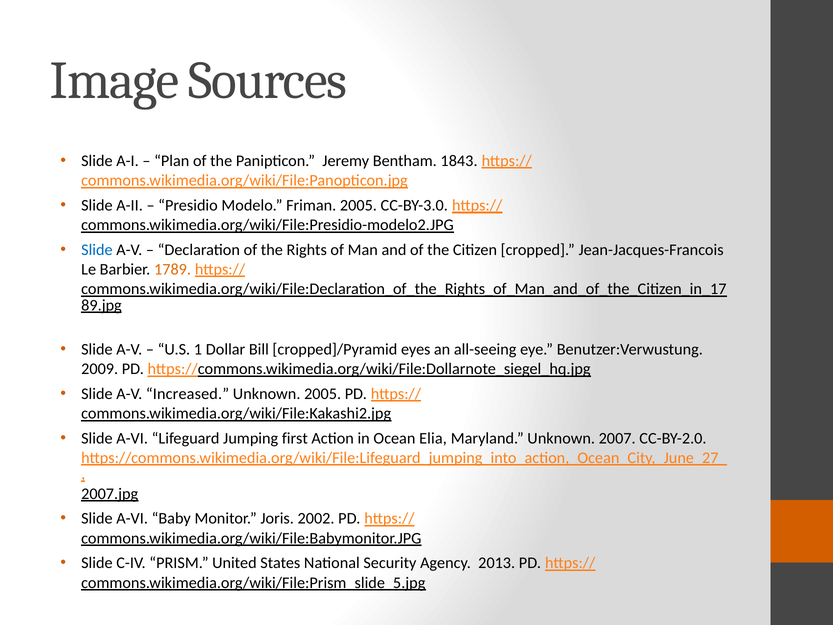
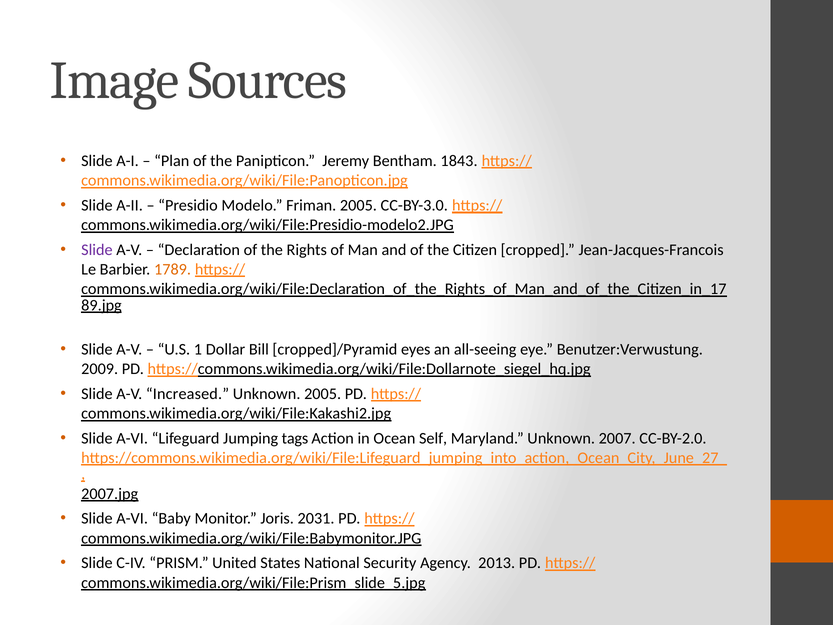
Slide colour: blue -> purple (97, 250)
first: first -> tags (295, 438)
Elia: Elia -> Self (433, 438)
2002: 2002 -> 2031 (316, 518)
